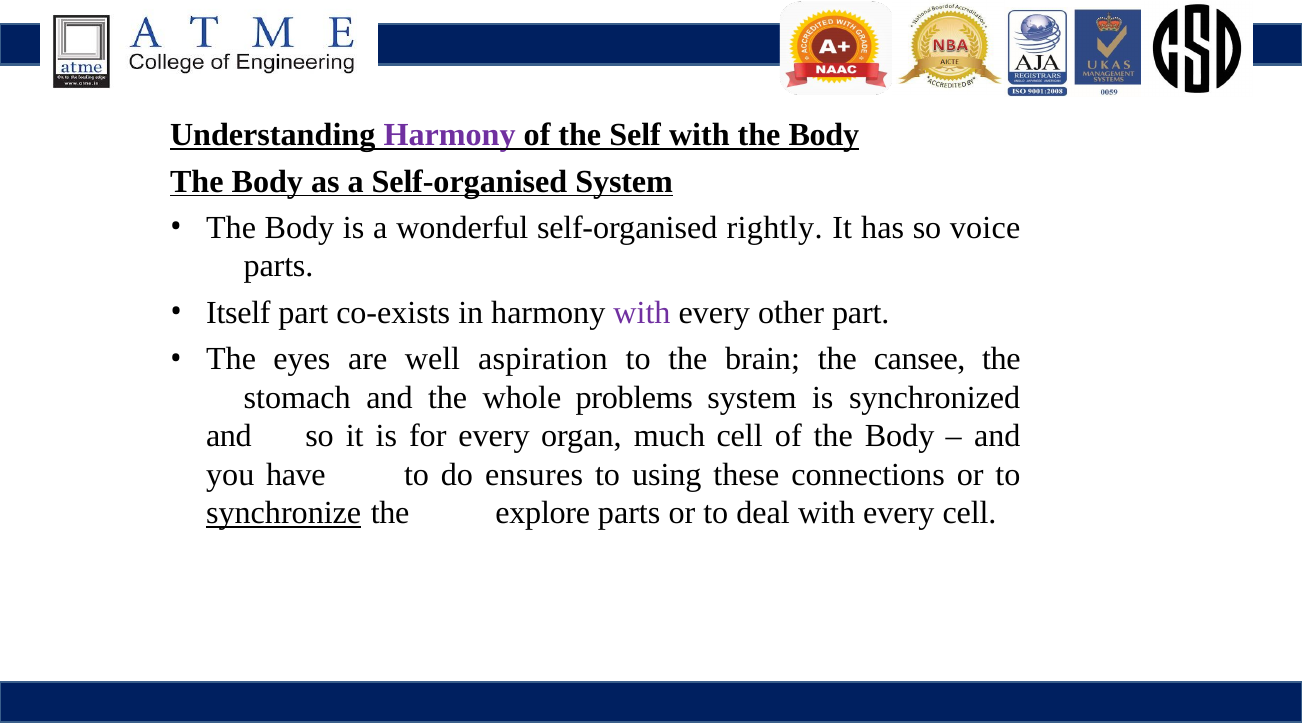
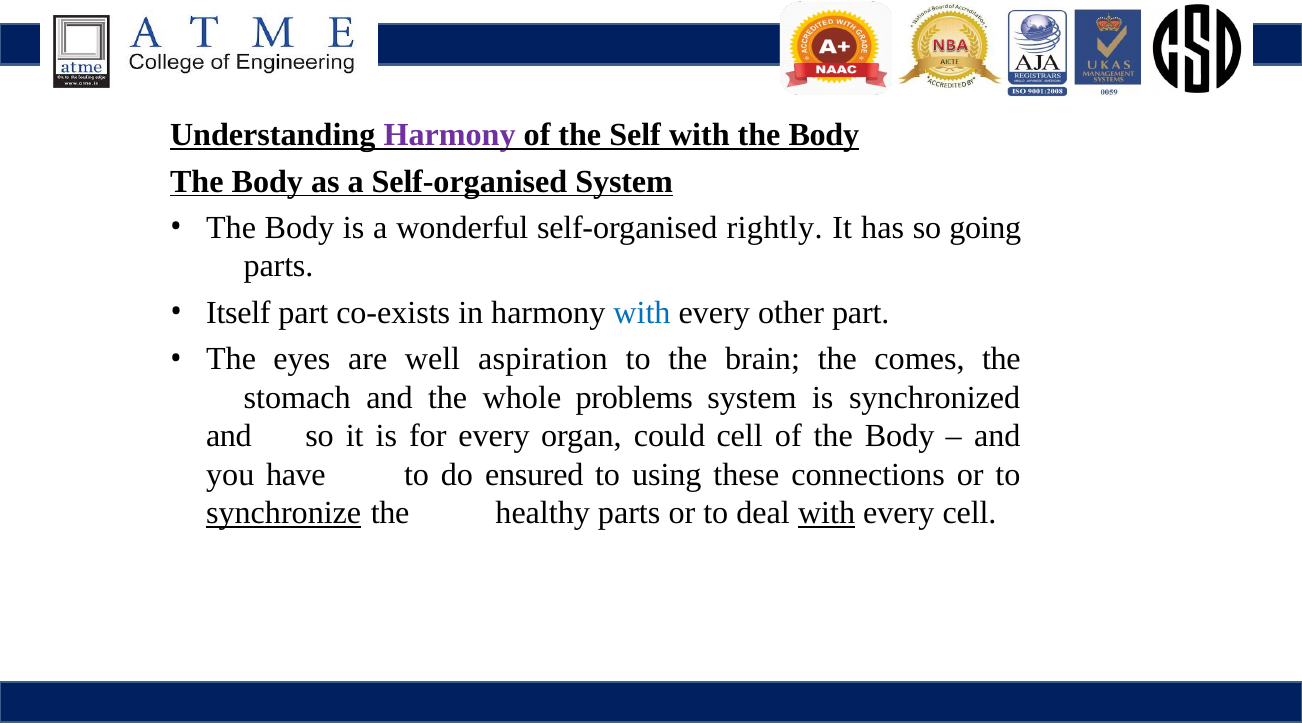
voice: voice -> going (985, 228)
with colour: purple -> blue (642, 313)
cansee: cansee -> comes (920, 359)
much: much -> could (670, 436)
ensures: ensures -> ensured (534, 475)
explore: explore -> healthy (543, 513)
with underline: none -> present (827, 513)
